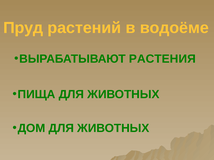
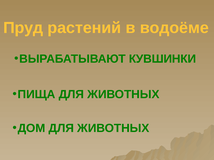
РАСТЕНИЯ: РАСТЕНИЯ -> КУВШИНКИ (162, 59)
